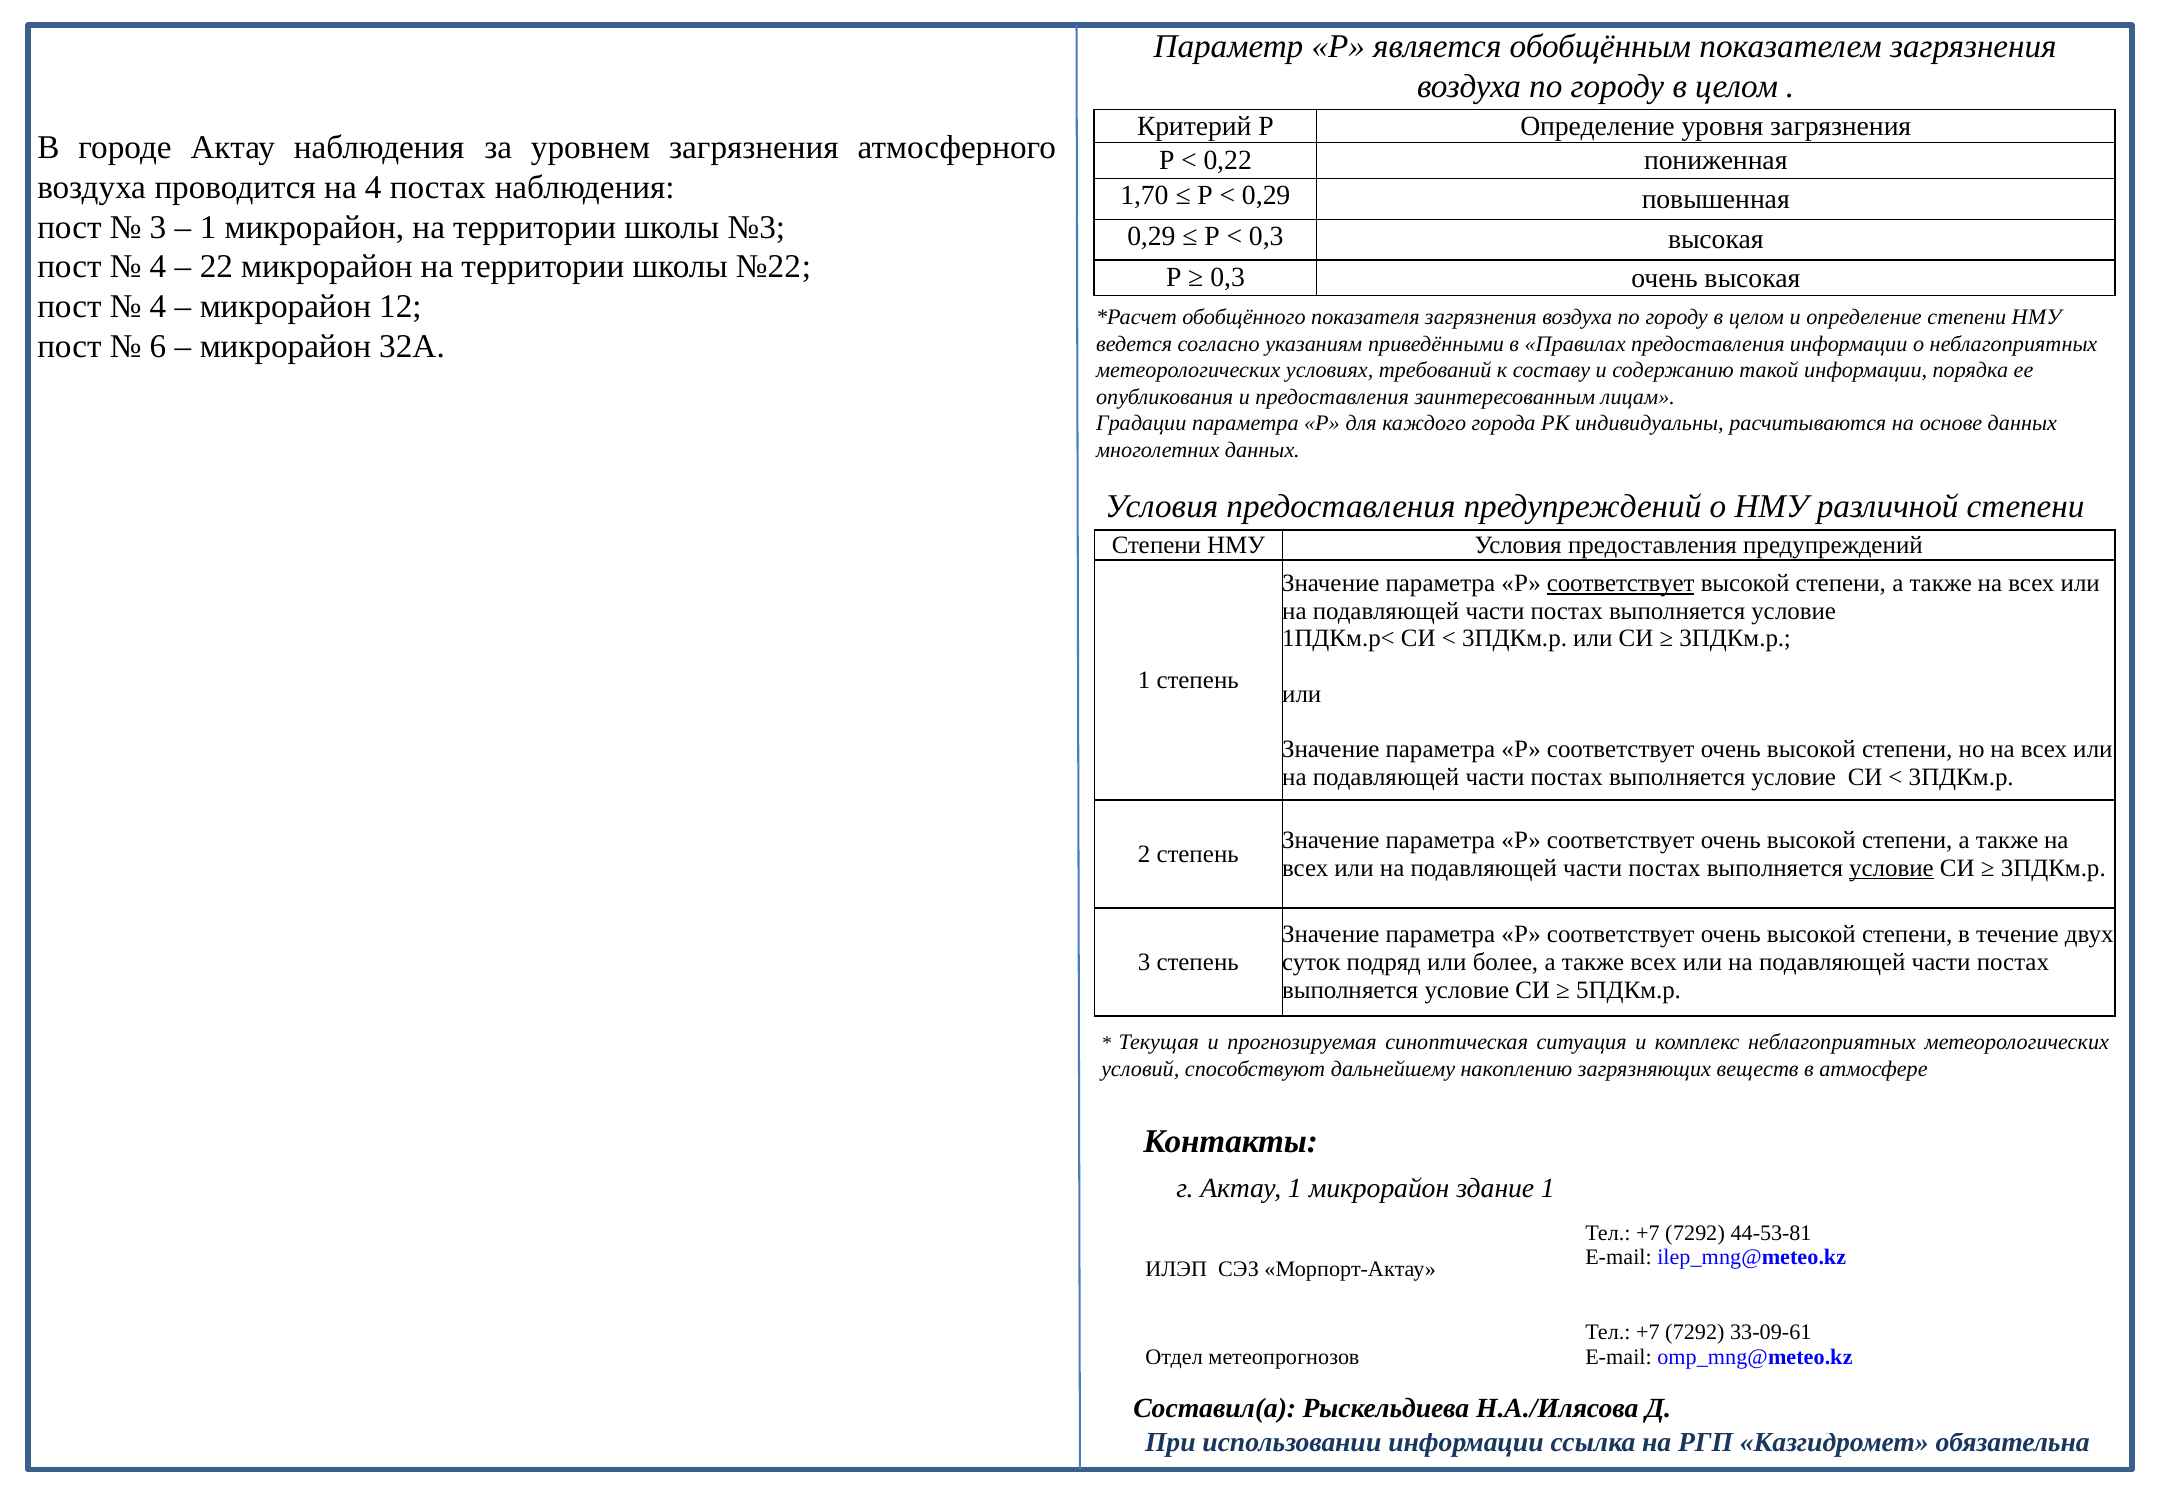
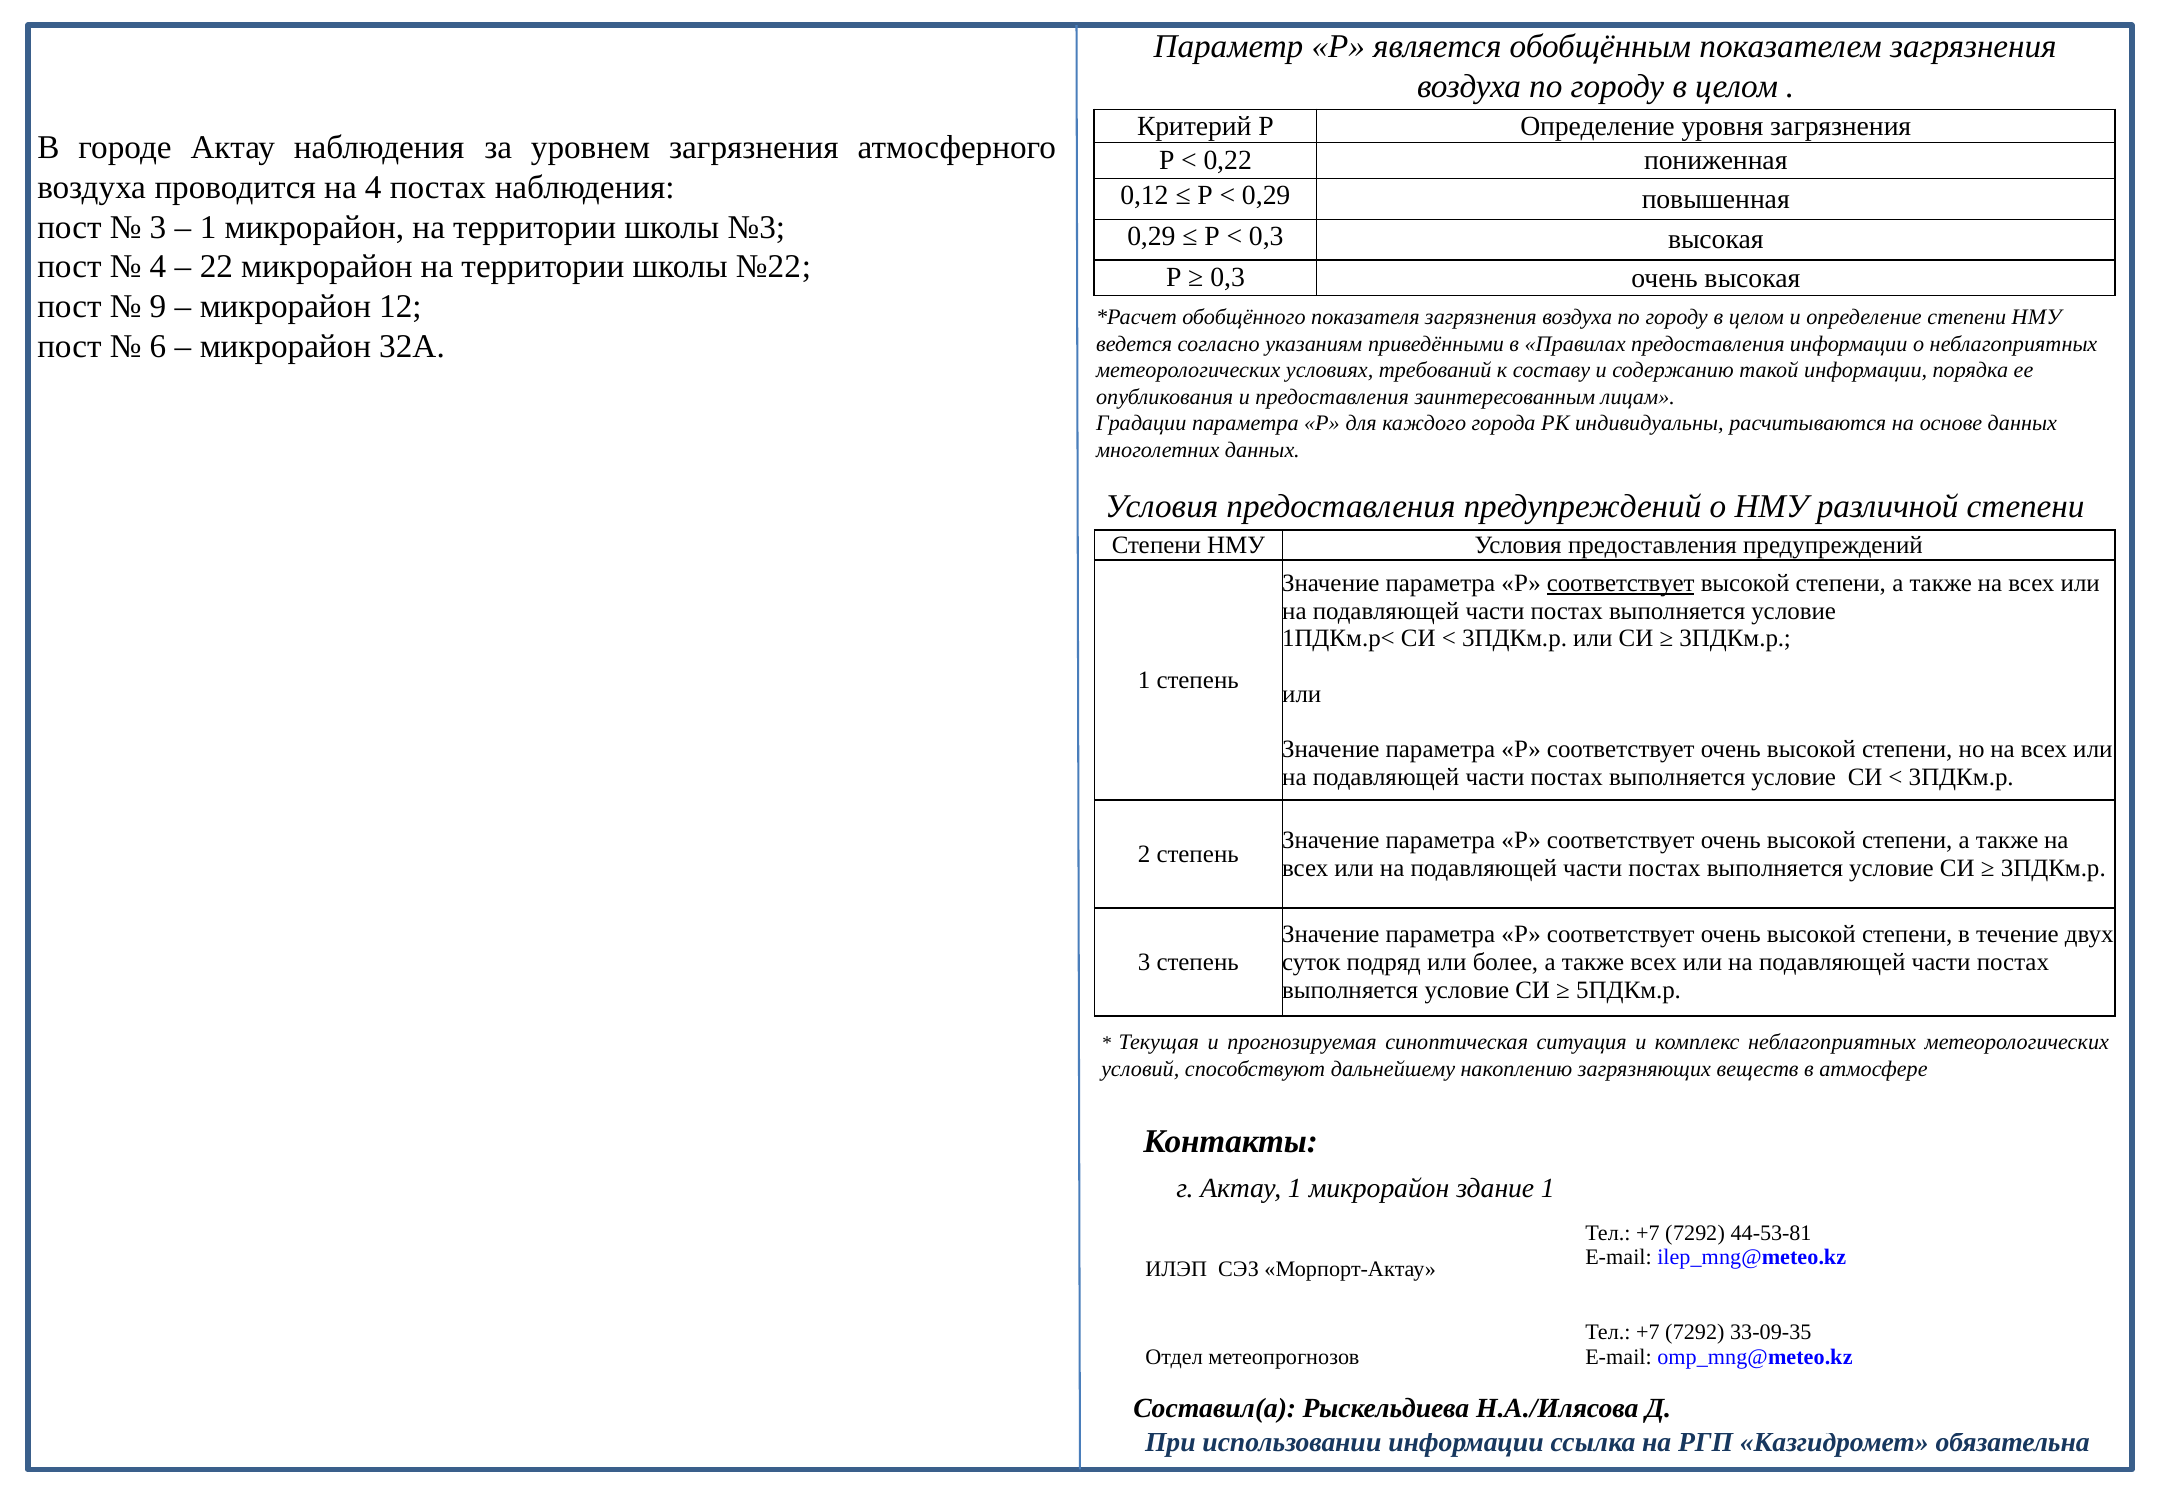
1,70: 1,70 -> 0,12 (1144, 196)
4: 4 -> 9 (158, 307)
условие underline: present -> none (1891, 868)
33-09-61: 33-09-61 -> 33-09-35 (1771, 1333)
